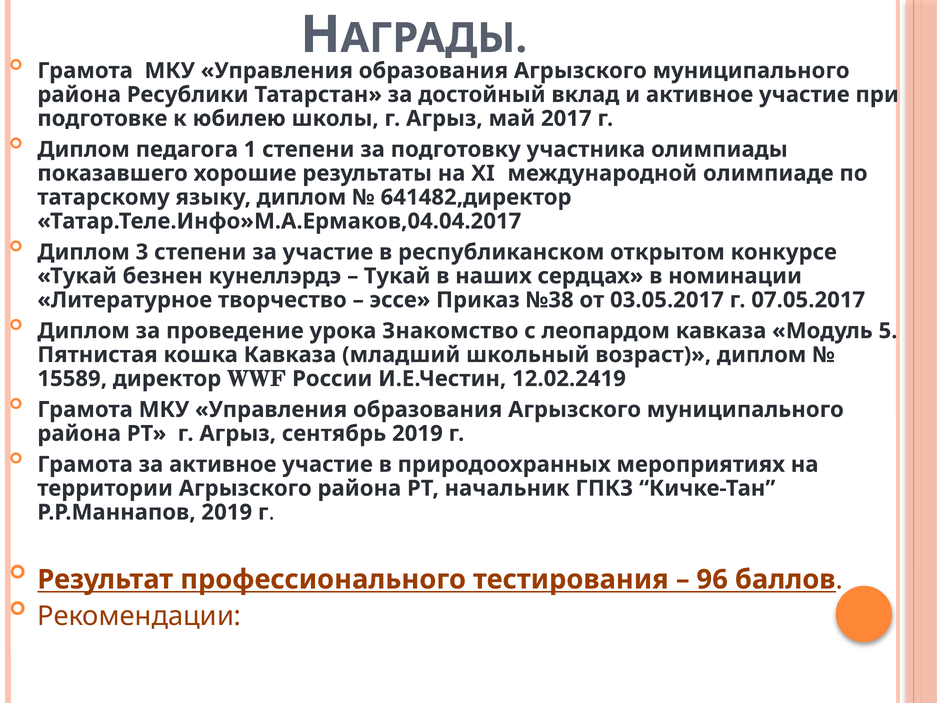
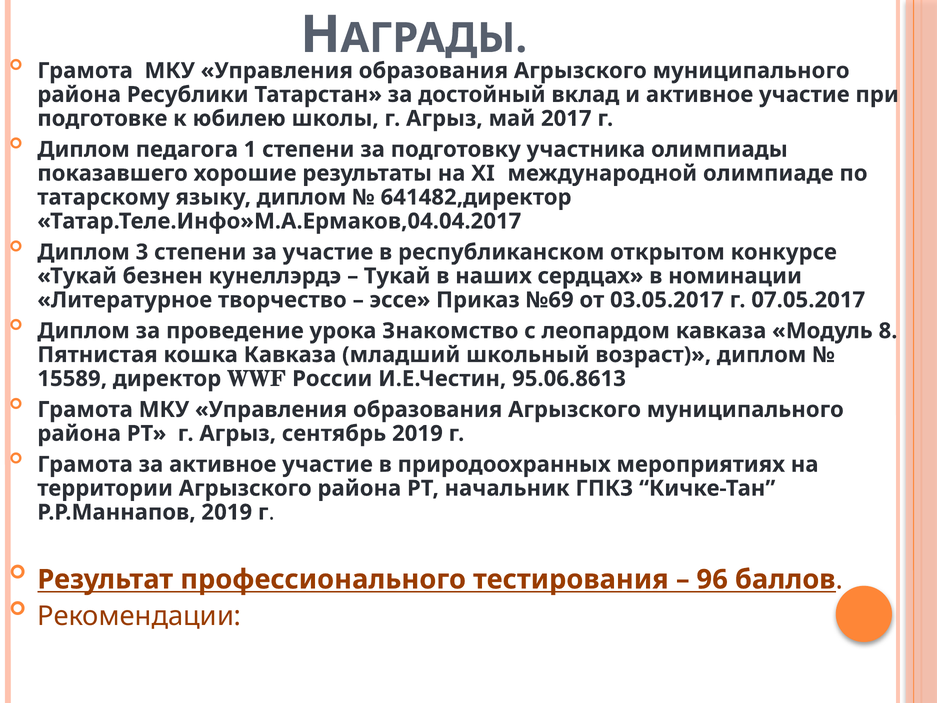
№38: №38 -> №69 (550, 300)
5: 5 -> 8 (888, 331)
12.02.2419: 12.02.2419 -> 95.06.8613 (569, 379)
